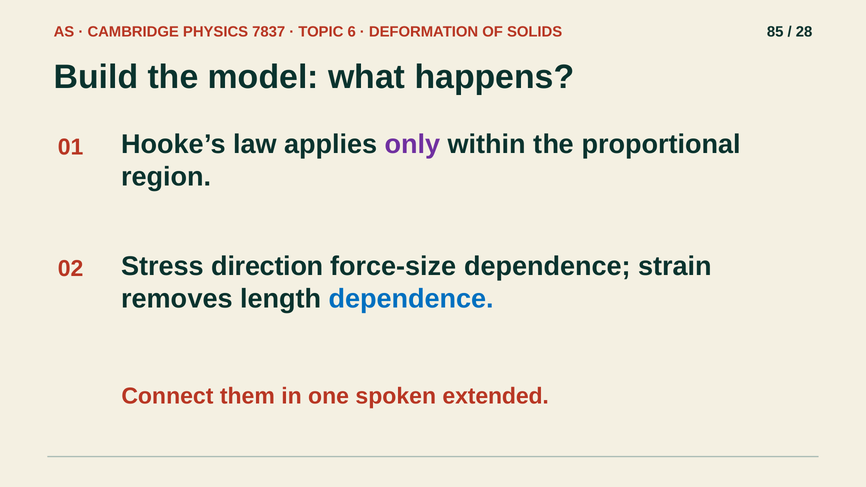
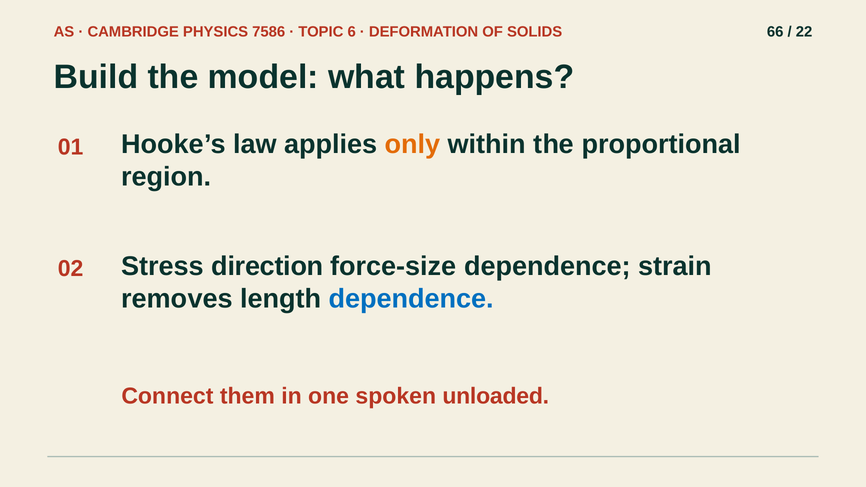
7837: 7837 -> 7586 (269, 32)
85: 85 -> 66 (775, 32)
28: 28 -> 22 (804, 32)
only colour: purple -> orange (413, 144)
extended: extended -> unloaded (496, 396)
